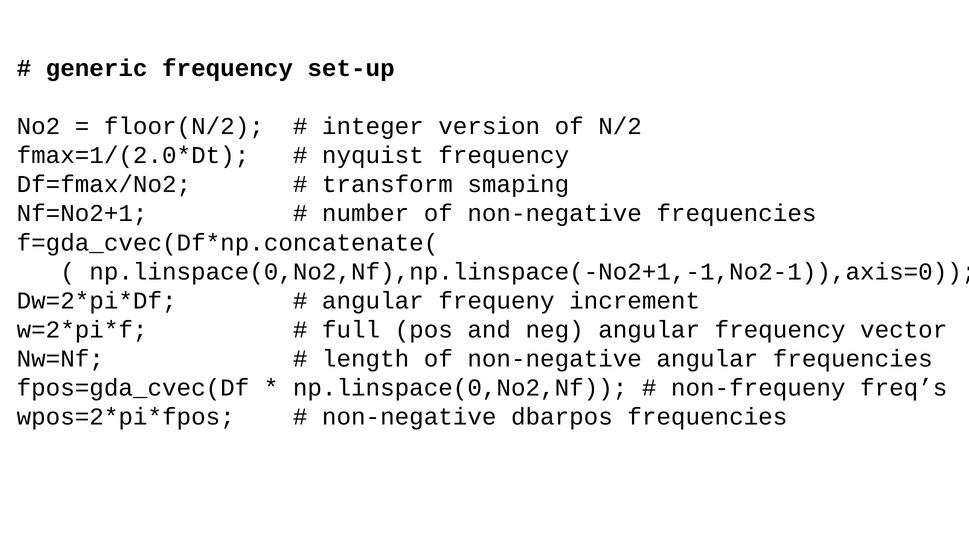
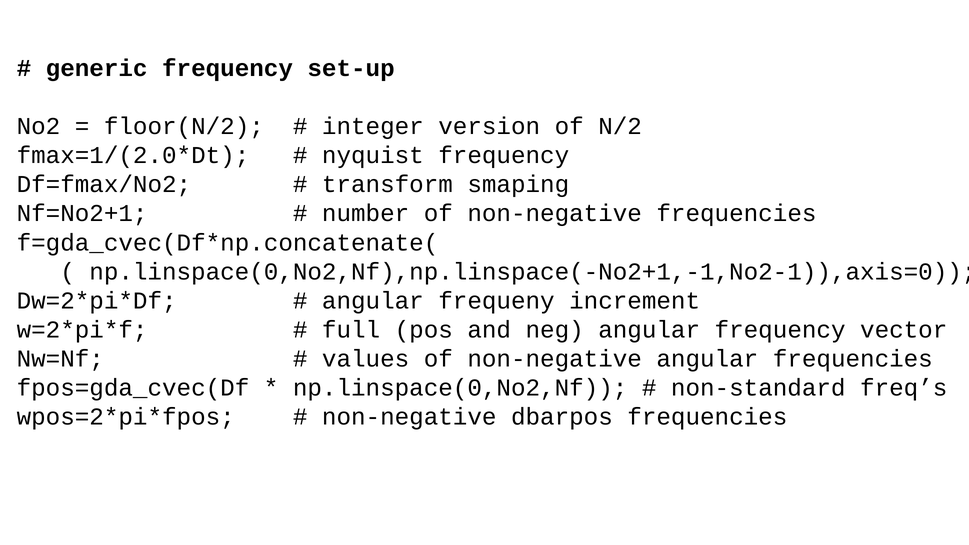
length: length -> values (366, 359)
non-frequeny: non-frequeny -> non-standard (758, 388)
